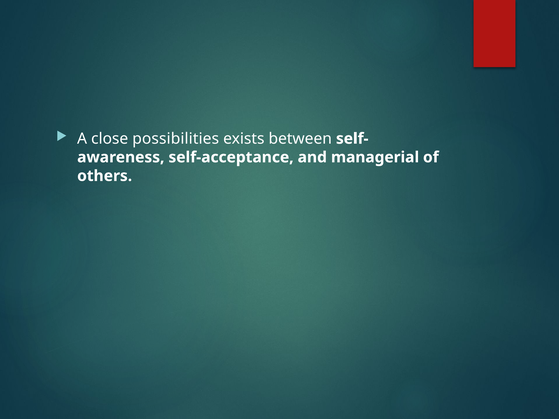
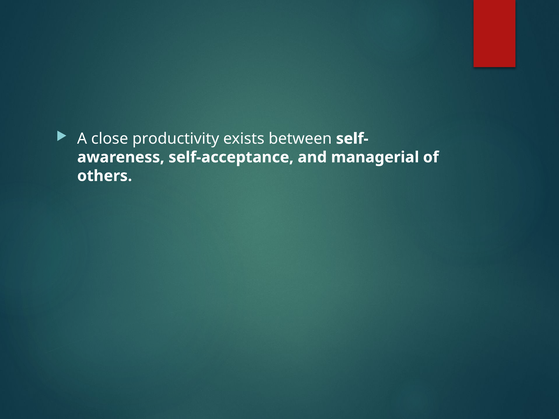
possibilities: possibilities -> productivity (176, 139)
